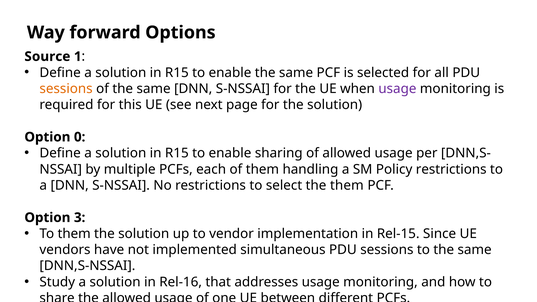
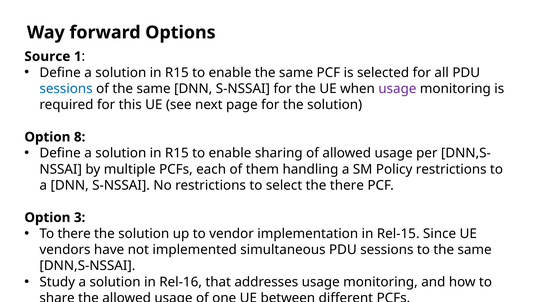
sessions colour: orange -> blue (66, 89)
0: 0 -> 8 (80, 137)
the them: them -> there (347, 185)
To them: them -> there (74, 234)
